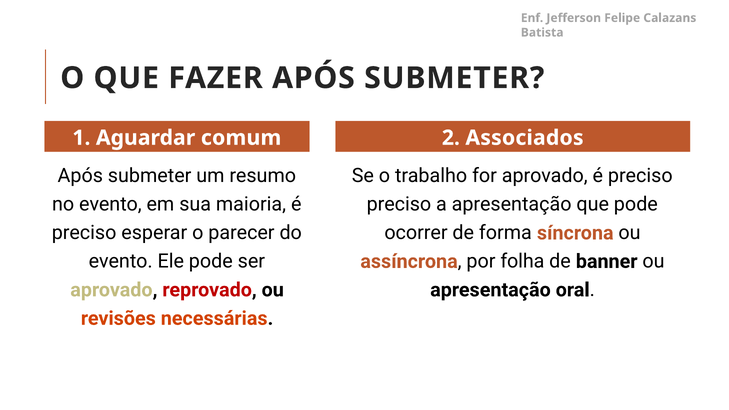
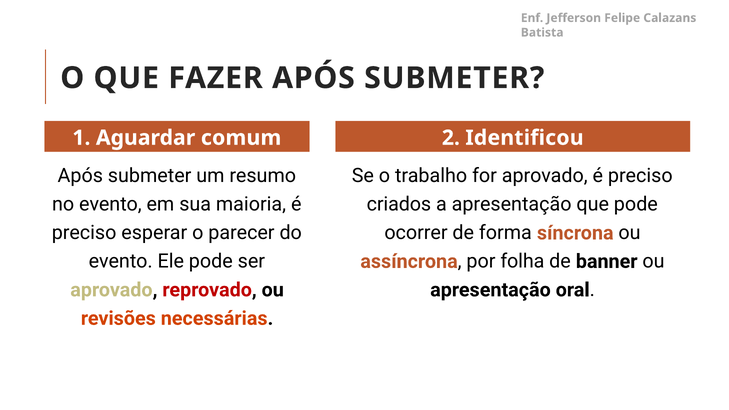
Associados: Associados -> Identificou (524, 138)
preciso: preciso -> criados (399, 204)
